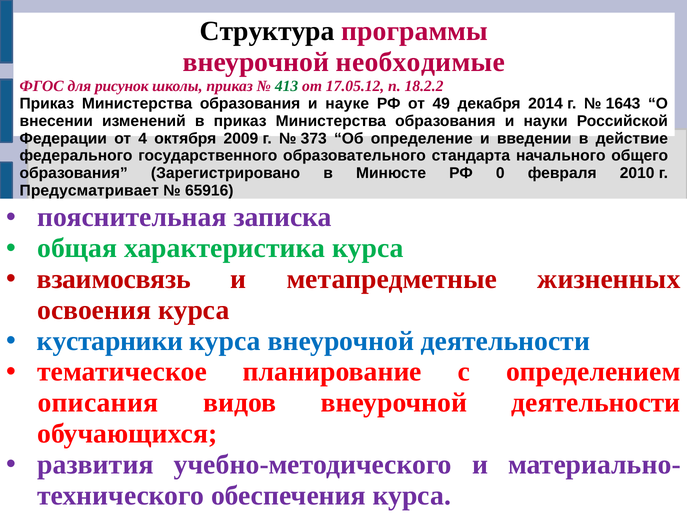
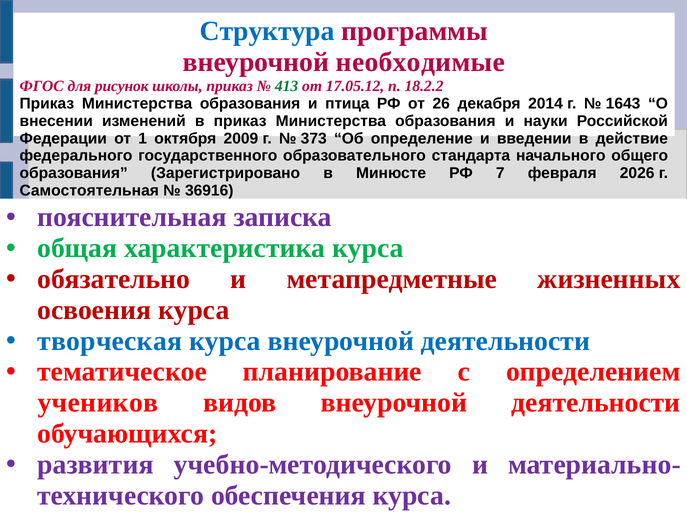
Структура colour: black -> blue (267, 31)
науке: науке -> птица (347, 104)
49: 49 -> 26 (441, 104)
4: 4 -> 1 (143, 139)
0: 0 -> 7 (500, 173)
2010: 2010 -> 2026 (637, 173)
Предусматривает: Предусматривает -> Самостоятельная (89, 191)
65916: 65916 -> 36916 (209, 191)
взаимосвязь: взаимосвязь -> обязательно (114, 279)
кустарники: кустарники -> творческая (110, 341)
описания: описания -> учеников (98, 403)
